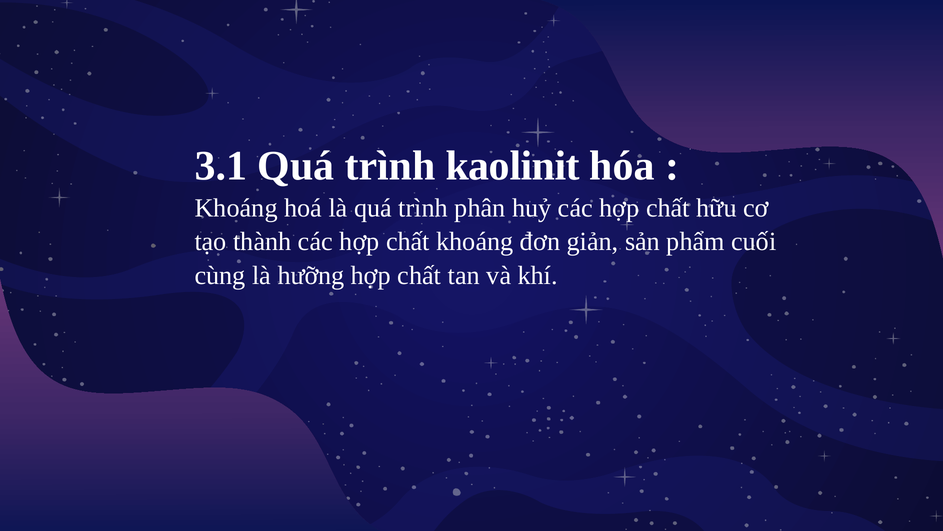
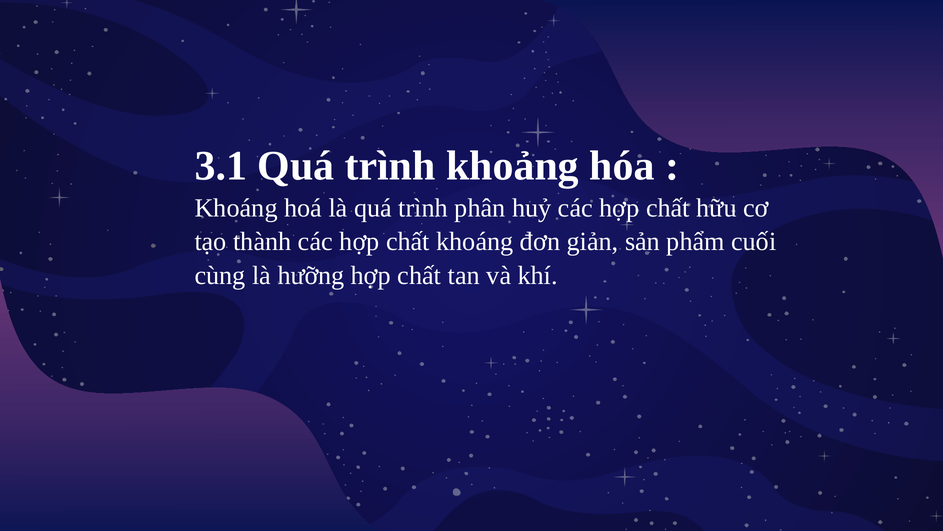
kaolinit: kaolinit -> khoảng (513, 166)
